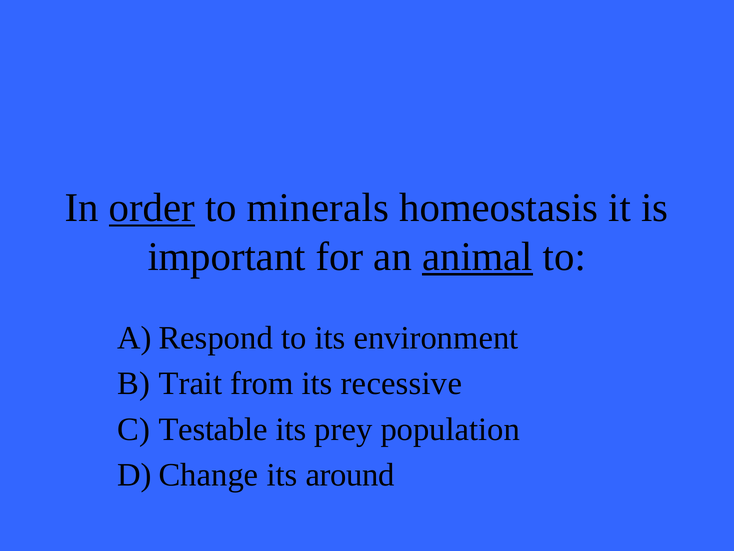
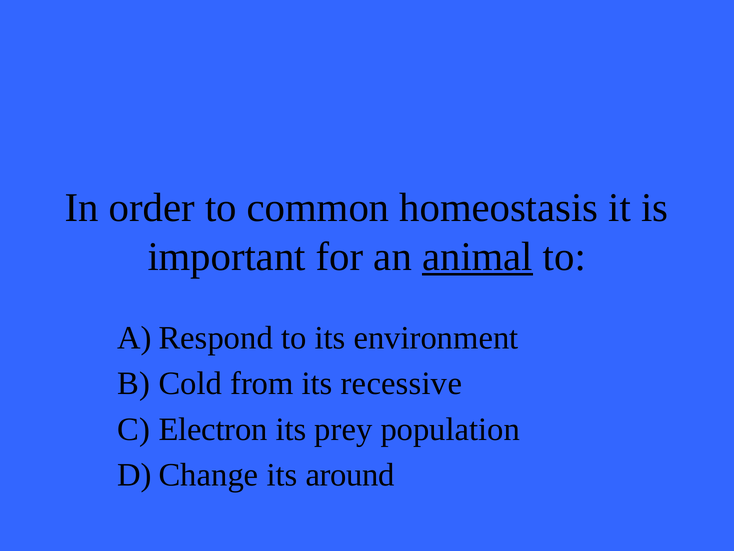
order underline: present -> none (152, 208)
minerals: minerals -> common (318, 208)
Trait: Trait -> Cold (190, 383)
Testable: Testable -> Electron (213, 429)
